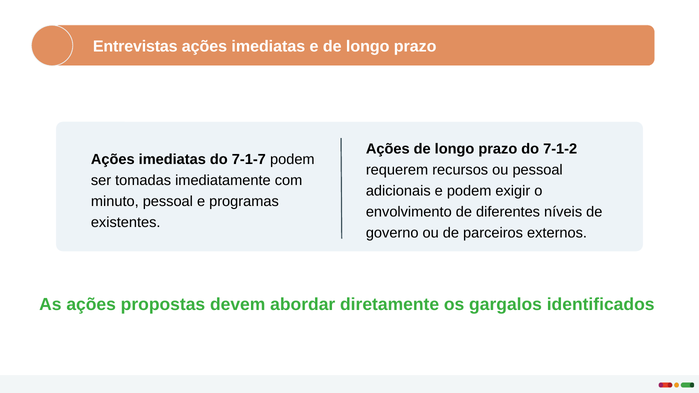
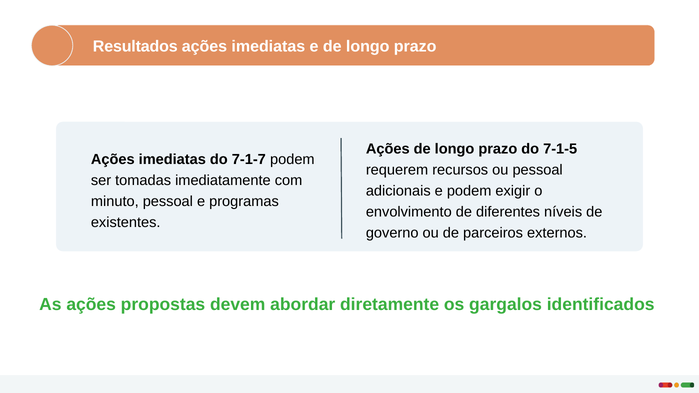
Entrevistas: Entrevistas -> Resultados (135, 47)
7-1-2: 7-1-2 -> 7-1-5 (560, 149)
